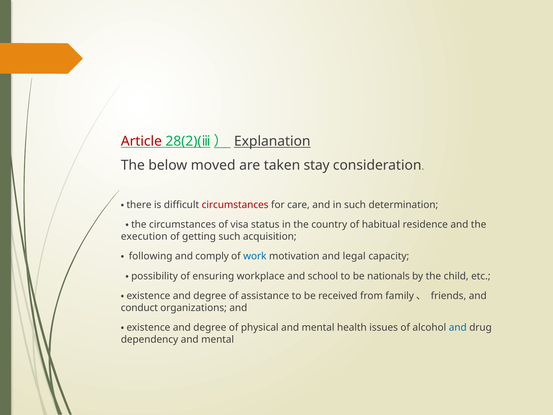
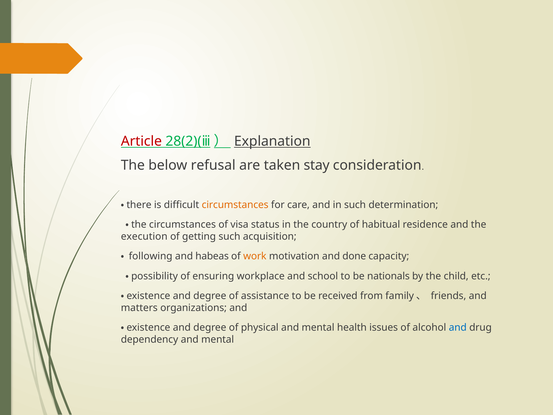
moved: moved -> refusal (213, 165)
circumstances colour: red -> orange (235, 205)
comply: comply -> habeas (212, 256)
work colour: blue -> orange (255, 256)
legal: legal -> done (354, 256)
conduct: conduct -> matters (139, 308)
